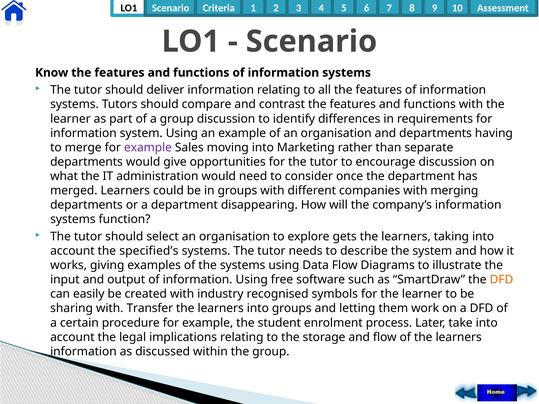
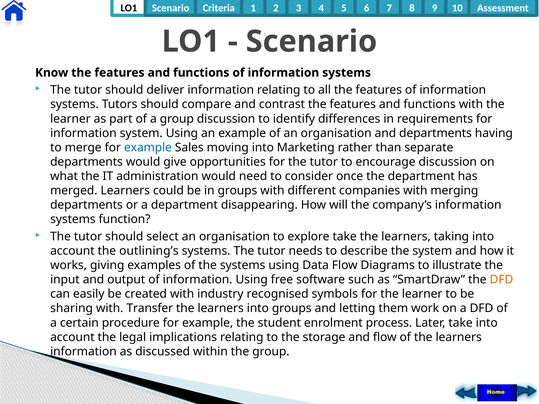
example colour: purple -> blue (148, 148)
explore gets: gets -> take (345, 237)
specified’s: specified’s -> outlining’s (149, 251)
